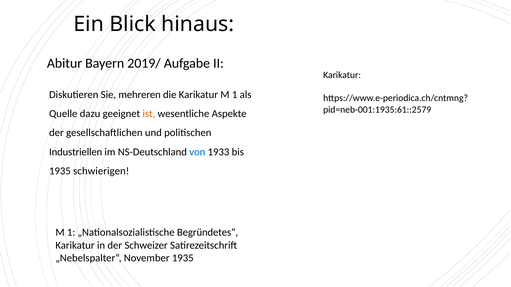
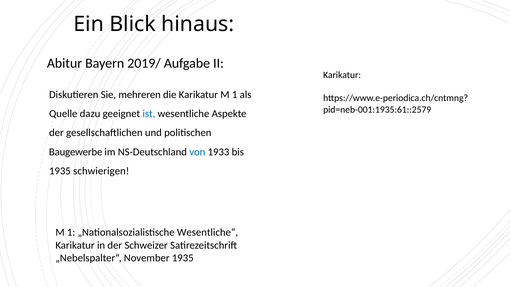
ist colour: orange -> blue (149, 114)
Industriellen: Industriellen -> Baugewerbe (76, 152)
Begründetes“: Begründetes“ -> Wesentliche“ (208, 233)
